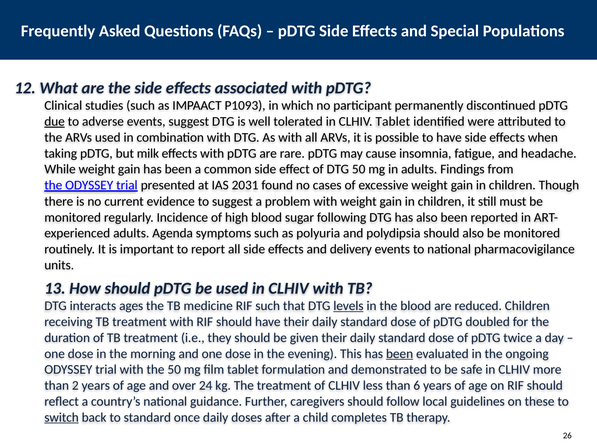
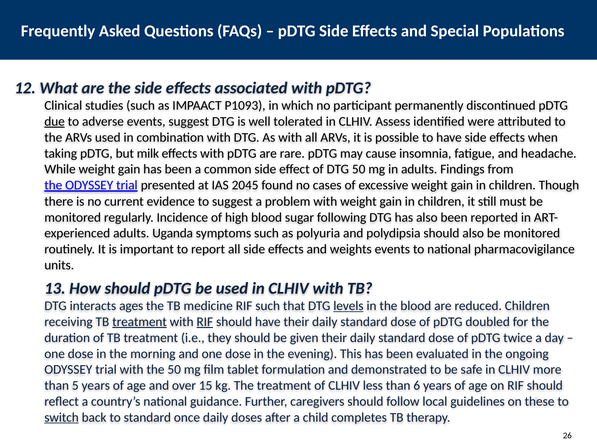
CLHIV Tablet: Tablet -> Assess (393, 121)
2031: 2031 -> 2045 (245, 185)
Agenda: Agenda -> Uganda (173, 233)
delivery: delivery -> weights (351, 249)
treatment underline: none -> present (140, 322)
RIF underline: none -> present (205, 322)
been underline: present -> none (400, 353)
2: 2 -> 5 (75, 385)
24: 24 -> 15 (206, 385)
